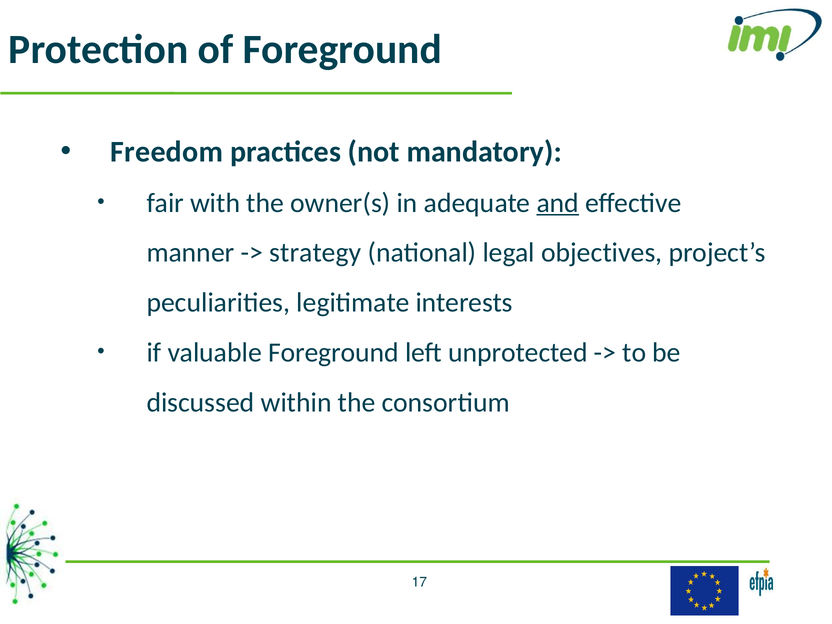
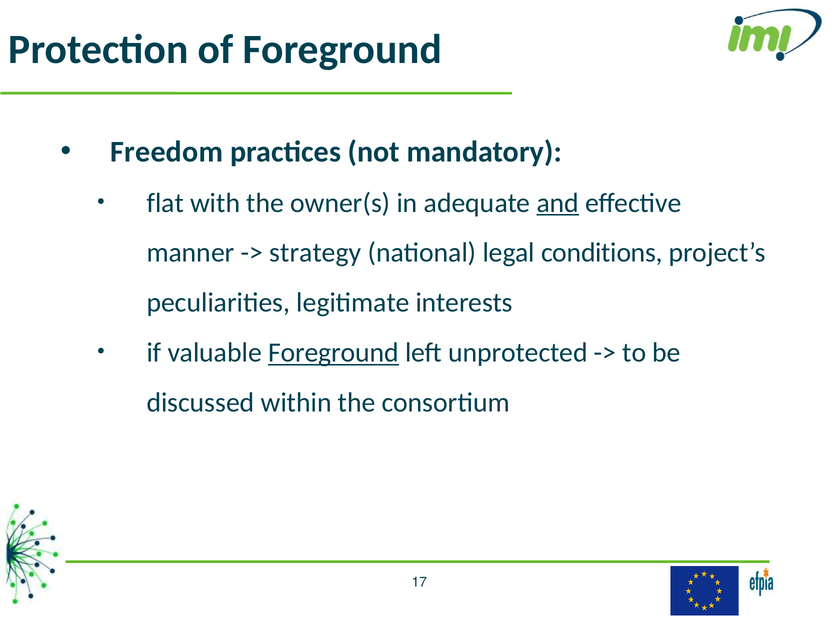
fair: fair -> flat (165, 203)
objectives: objectives -> conditions (602, 253)
Foreground underline: none -> present (334, 353)
